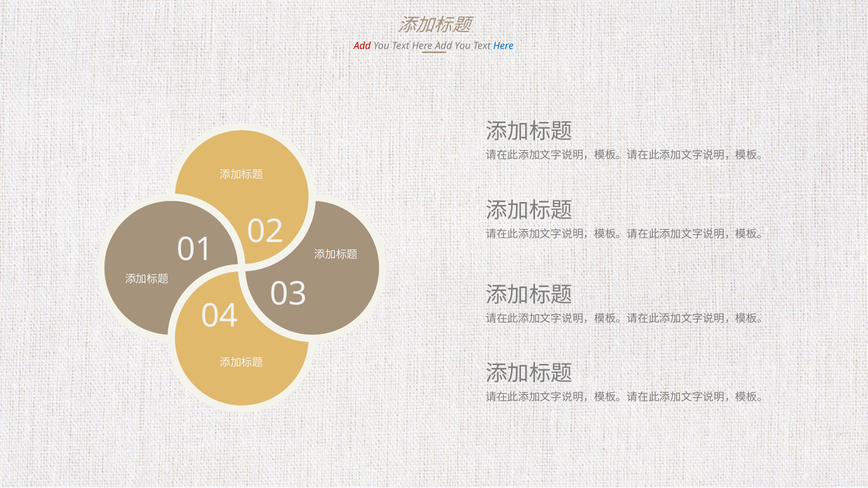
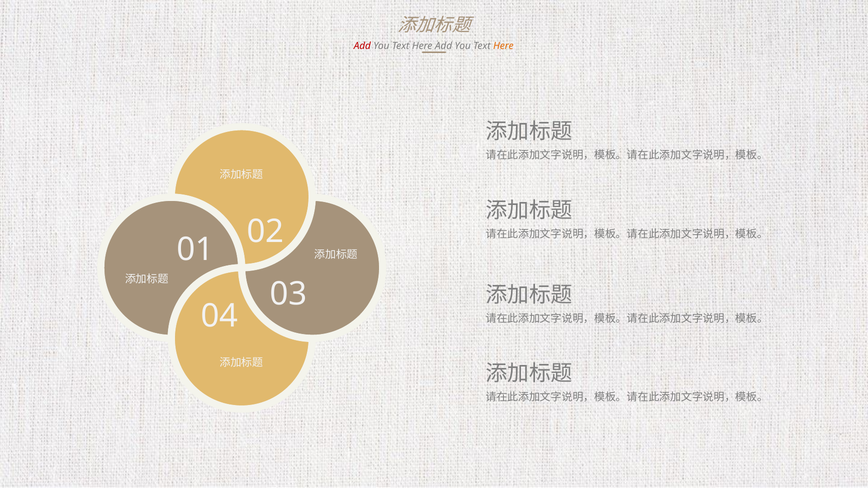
Here colour: blue -> orange (503, 46)
